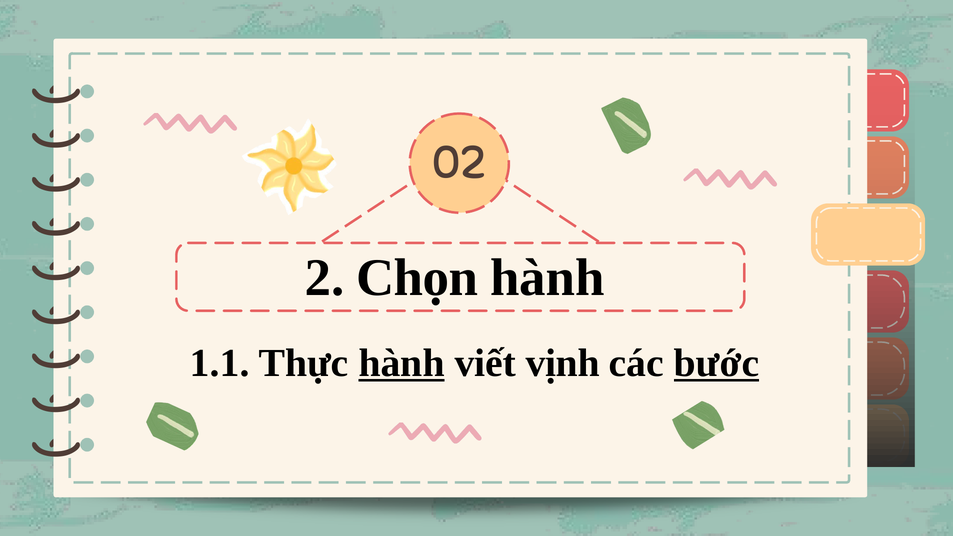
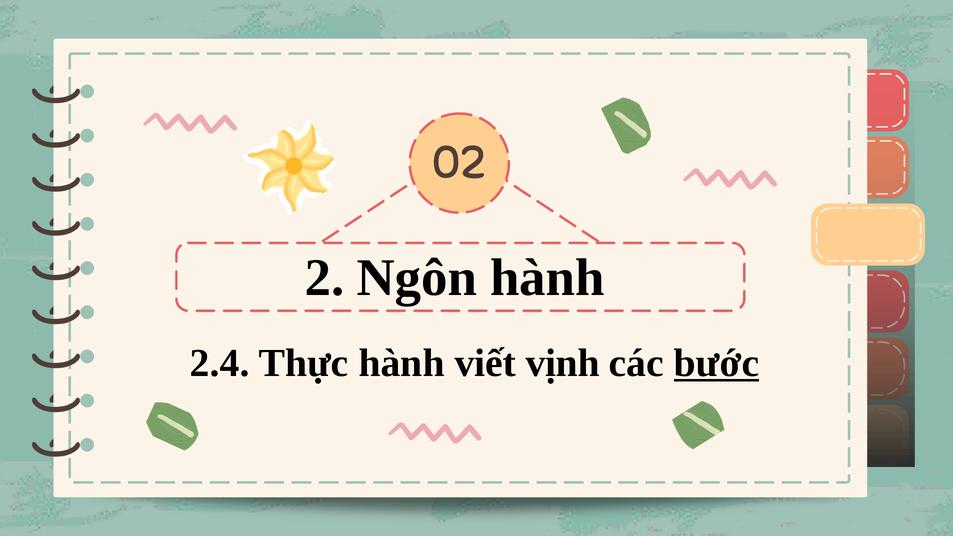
Chọn: Chọn -> Ngôn (417, 278)
1.1: 1.1 -> 2.4 (220, 363)
hành underline: present -> none (402, 363)
